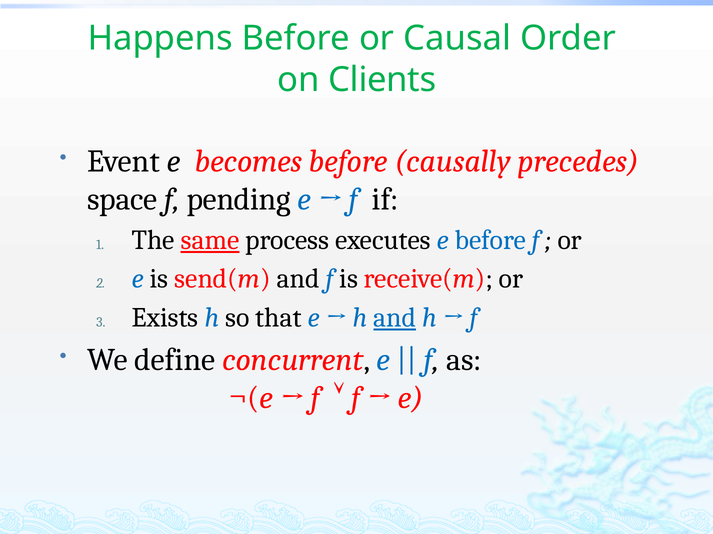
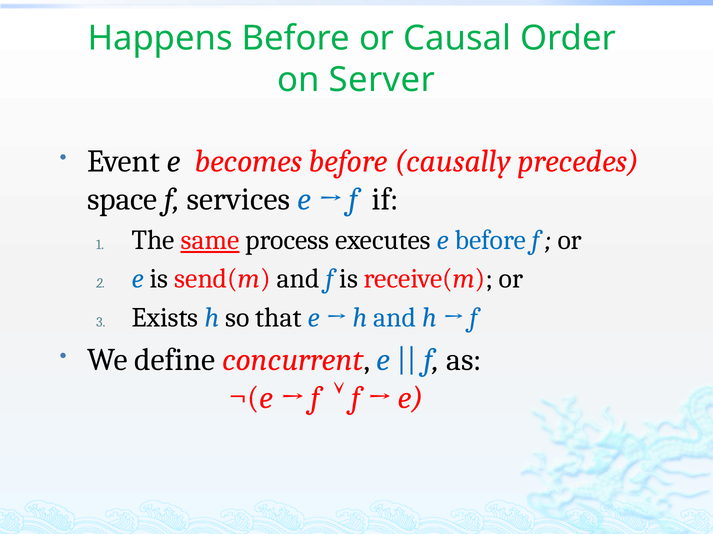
Clients: Clients -> Server (382, 80)
pending: pending -> services (238, 199)
and underline: present -> none (395, 318)
